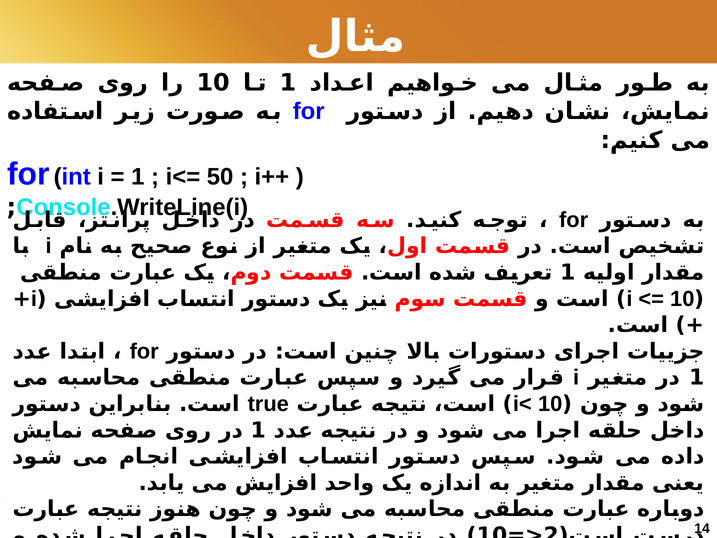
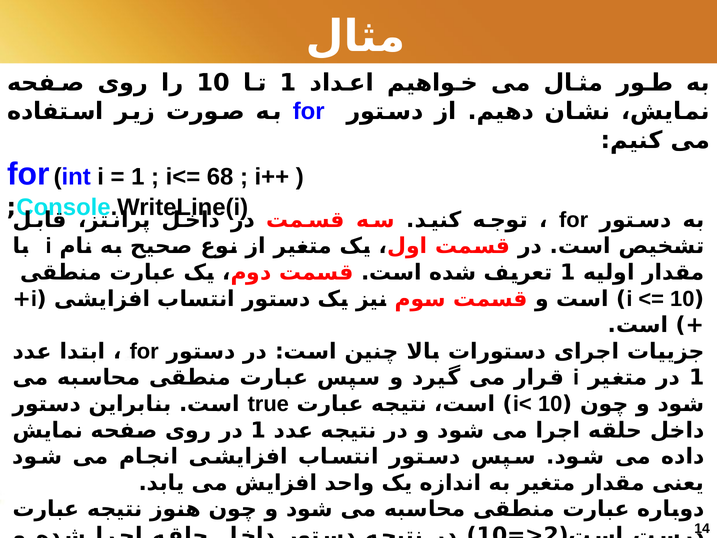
50: 50 -> 68 (220, 177)
